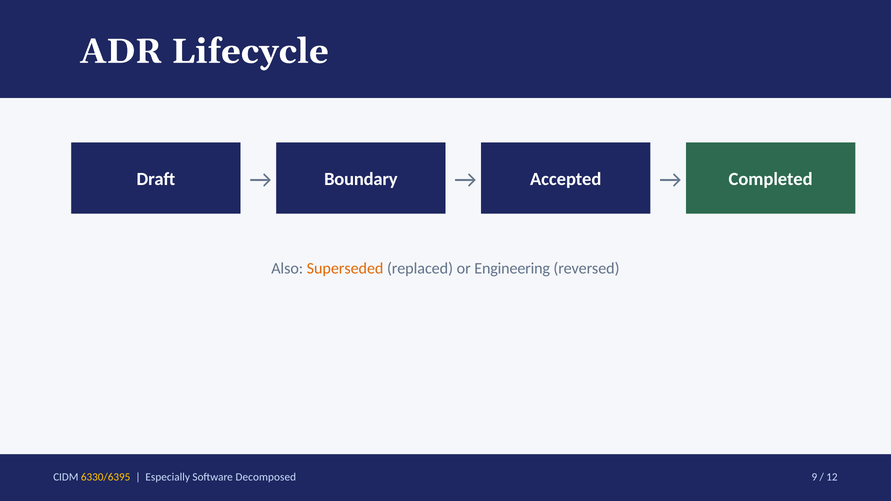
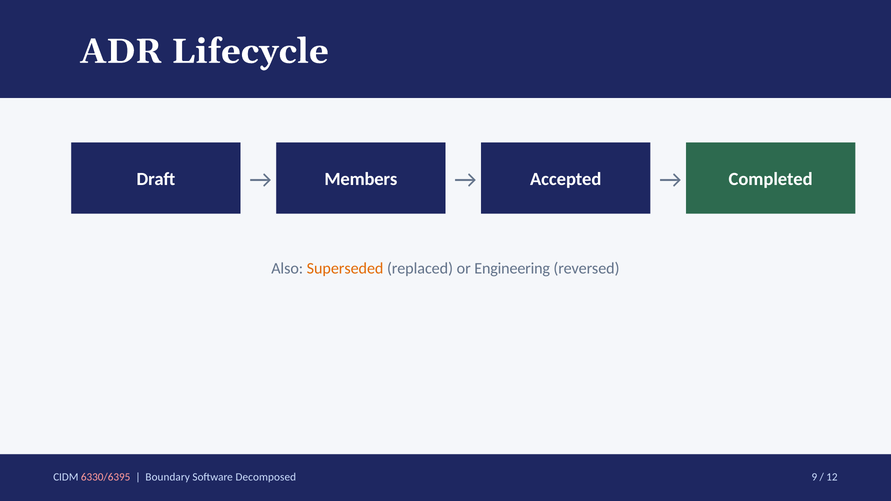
Boundary: Boundary -> Members (361, 179)
6330/6395 colour: yellow -> pink (106, 477)
Especially: Especially -> Boundary (168, 477)
